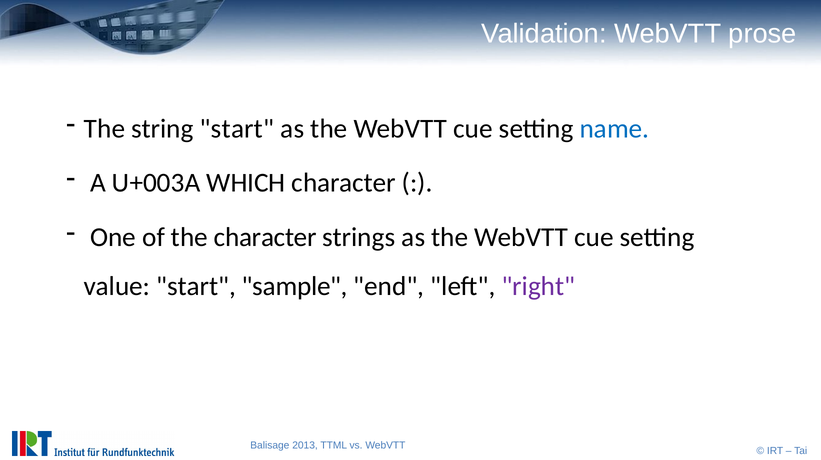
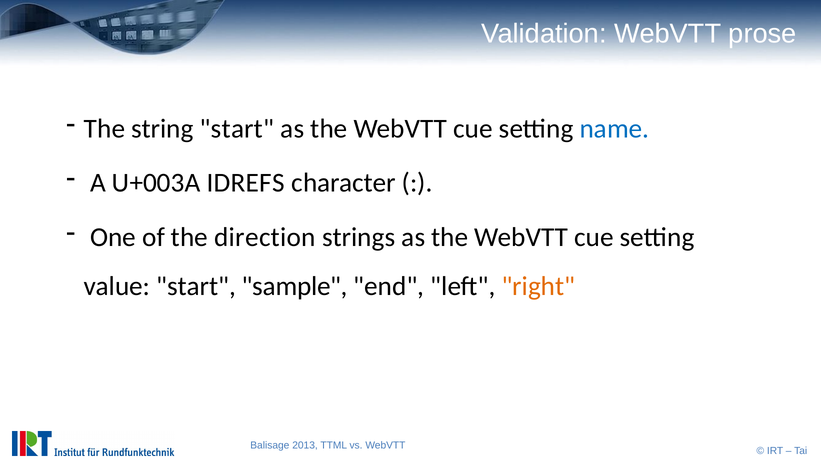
WHICH: WHICH -> IDREFS (246, 183)
the character: character -> direction (265, 237)
right colour: purple -> orange (538, 286)
